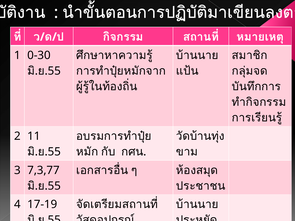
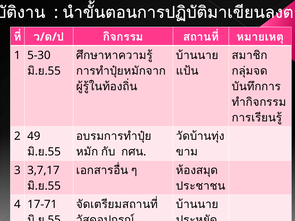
0-30: 0-30 -> 5-30 (39, 55)
11: 11 -> 49 (34, 136)
7,3,77: 7,3,77 -> 3,7,17 (43, 170)
17-19: 17-19 -> 17-71 (42, 205)
